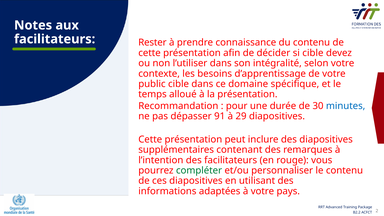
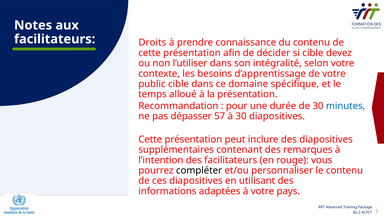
Rester: Rester -> Droits (152, 42)
91: 91 -> 57 (220, 116)
à 29: 29 -> 30 (241, 116)
compléter colour: green -> black (199, 170)
